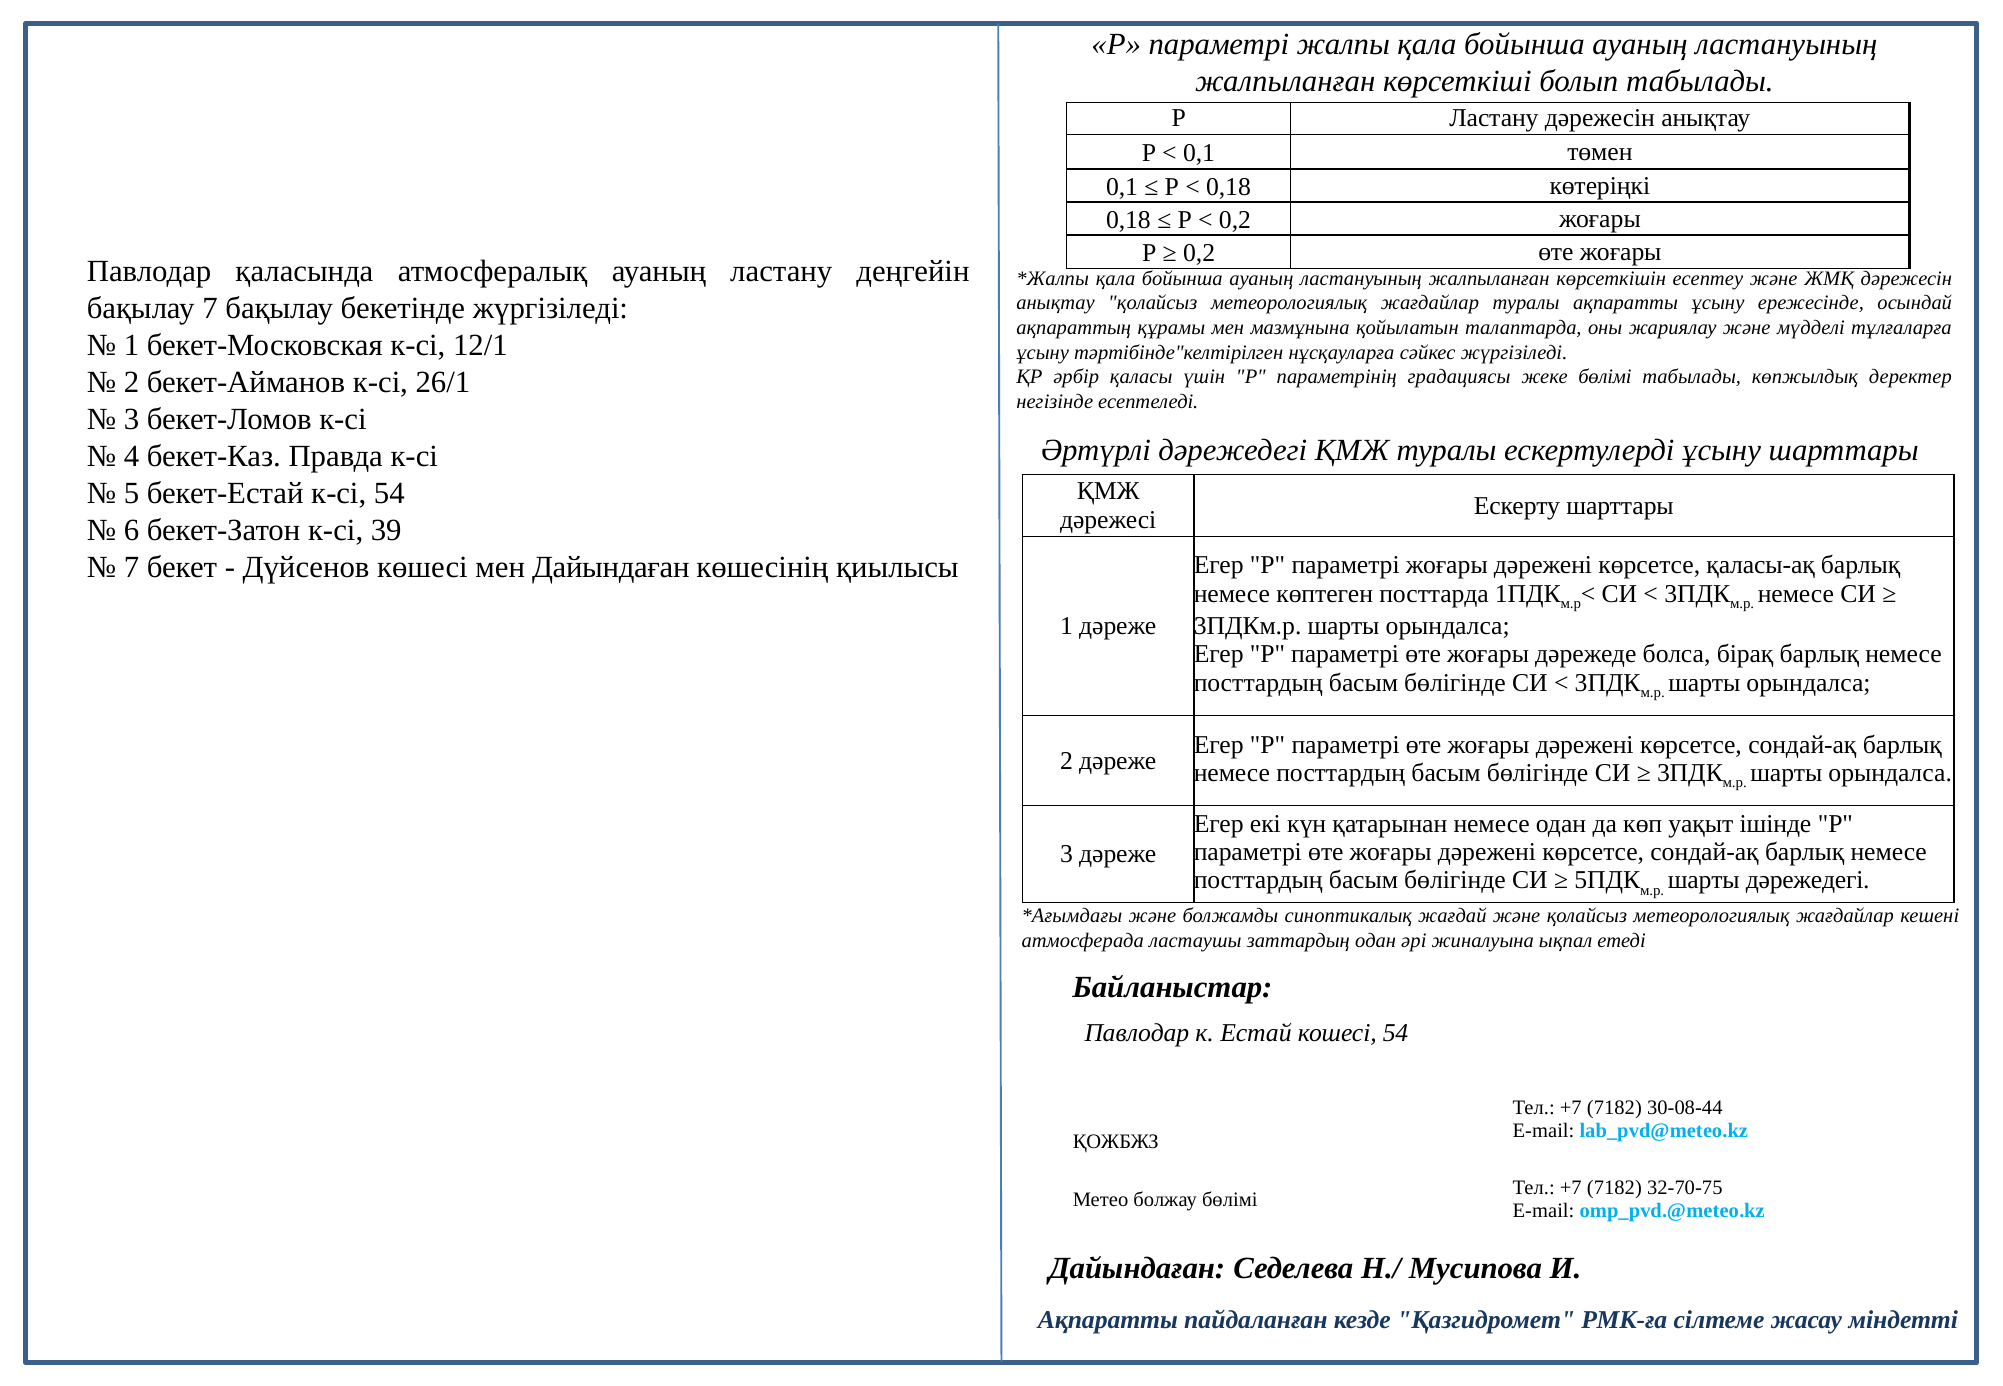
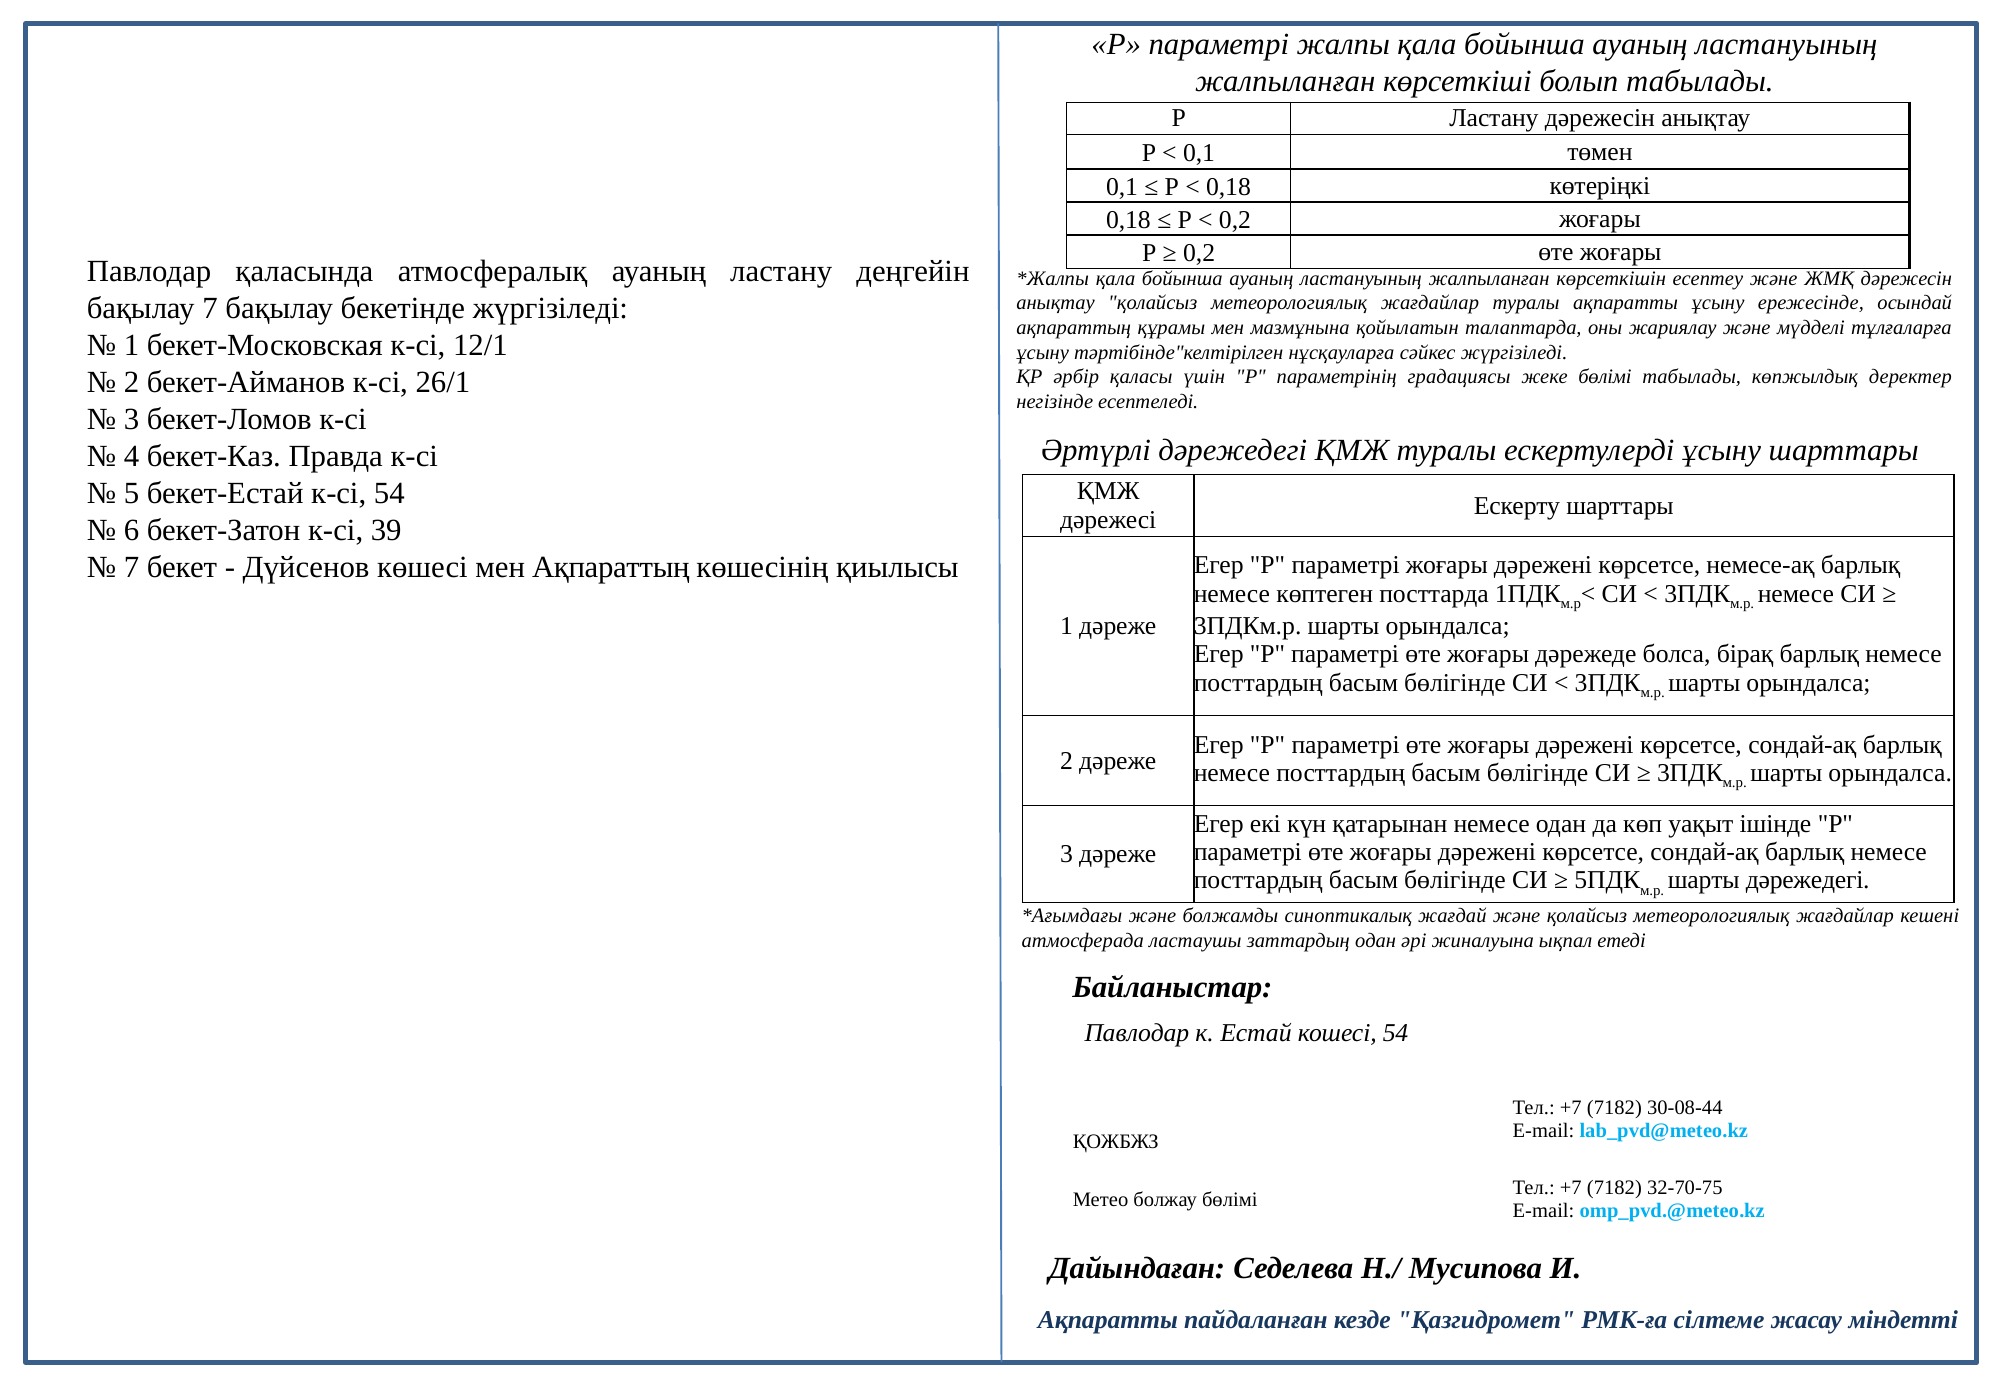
мен Дайындаған: Дайындаған -> Ақпараттың (611, 567)
қаласы-ақ: қаласы-ақ -> немесе-ақ (1761, 566)
